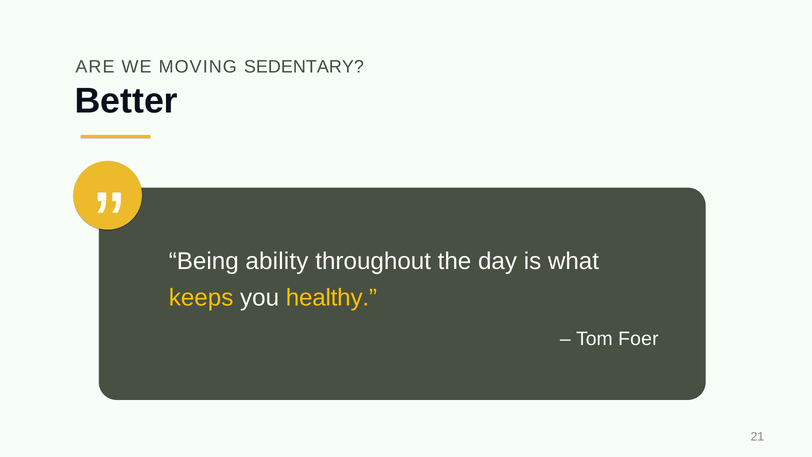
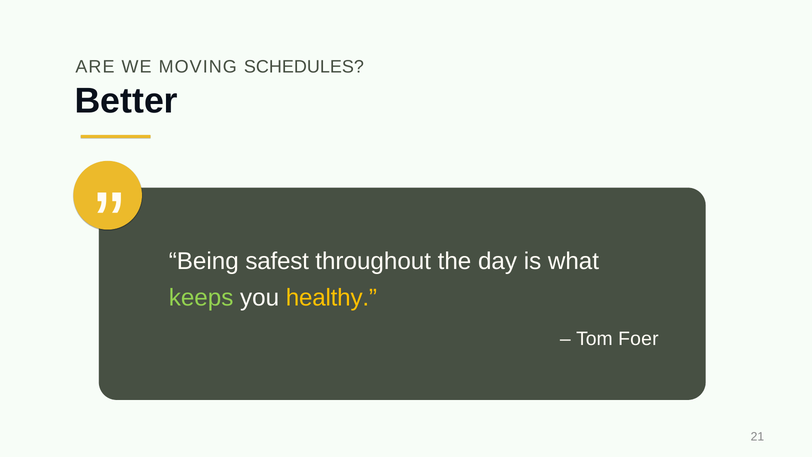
SEDENTARY: SEDENTARY -> SCHEDULES (304, 67)
ability: ability -> safest (277, 261)
keeps colour: yellow -> light green (201, 298)
